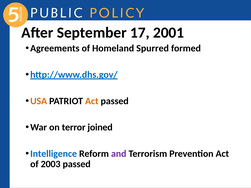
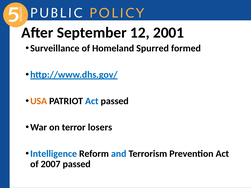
17: 17 -> 12 (140, 33)
Agreements: Agreements -> Surveillance (55, 48)
Act colour: orange -> blue (92, 101)
joined: joined -> losers (100, 127)
and colour: purple -> blue (119, 154)
2003: 2003 -> 2007 (51, 164)
